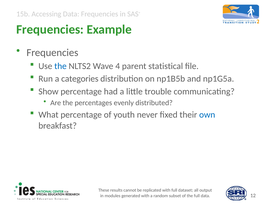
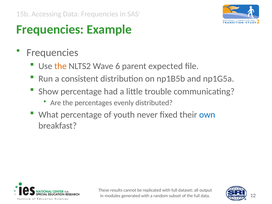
the colour: blue -> orange (60, 66)
4: 4 -> 6 (118, 66)
statistical: statistical -> expected (166, 66)
categories: categories -> consistent (80, 79)
